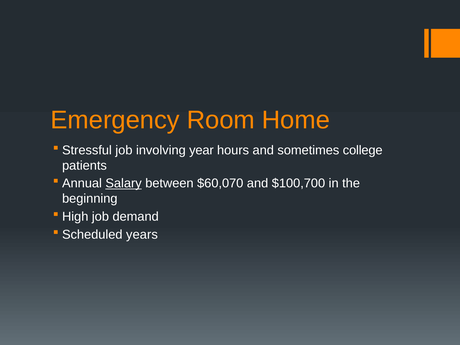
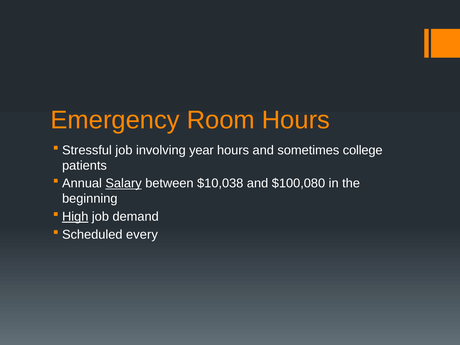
Room Home: Home -> Hours (296, 120)
$60,070: $60,070 -> $10,038 (220, 183)
$100,700: $100,700 -> $100,080 (298, 183)
High underline: none -> present (75, 217)
years: years -> every (142, 235)
